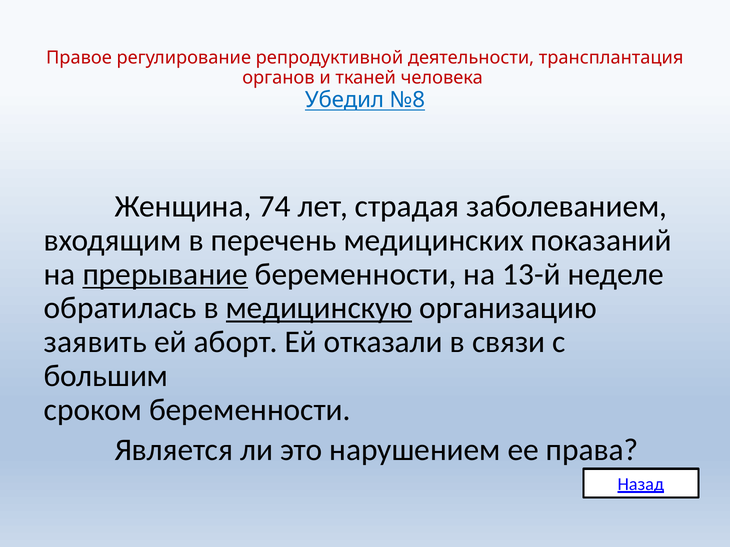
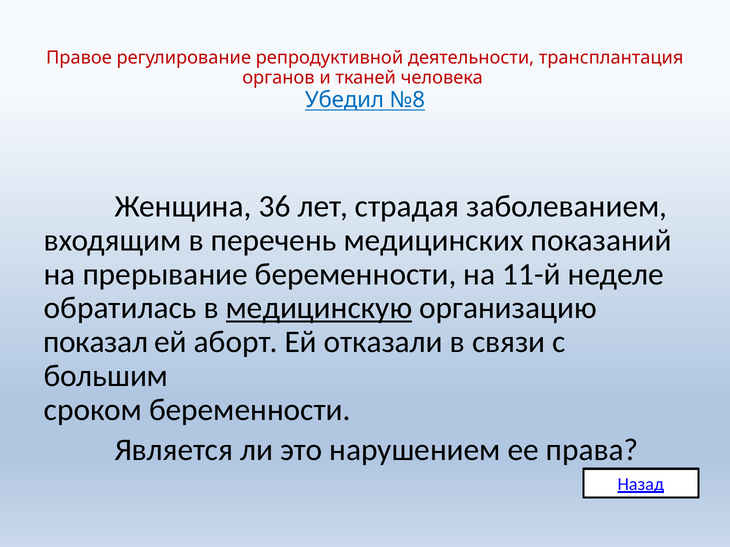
74: 74 -> 36 (275, 206)
прерывание underline: present -> none (165, 274)
13-й: 13-й -> 11-й (532, 274)
заявить: заявить -> показал (96, 342)
